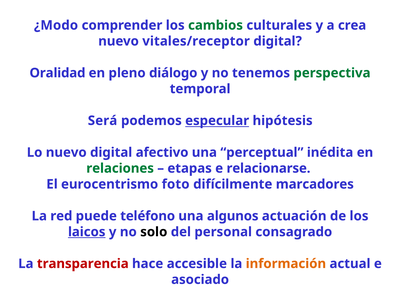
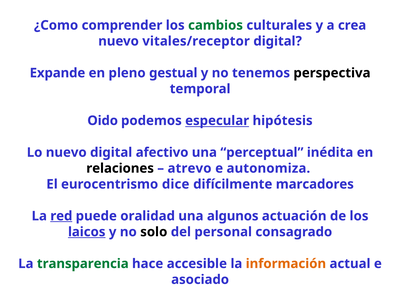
¿Modo: ¿Modo -> ¿Como (56, 25)
Oralidad: Oralidad -> Expande (57, 73)
diálogo: diálogo -> gestual (173, 73)
perspectiva colour: green -> black (332, 73)
Será: Será -> Oido (103, 121)
relaciones colour: green -> black (120, 168)
etapas: etapas -> atrevo (190, 168)
relacionarse: relacionarse -> autonomiza (268, 168)
foto: foto -> dice (176, 184)
red underline: none -> present (61, 216)
teléfono: teléfono -> oralidad (148, 216)
transparencia colour: red -> green (83, 263)
